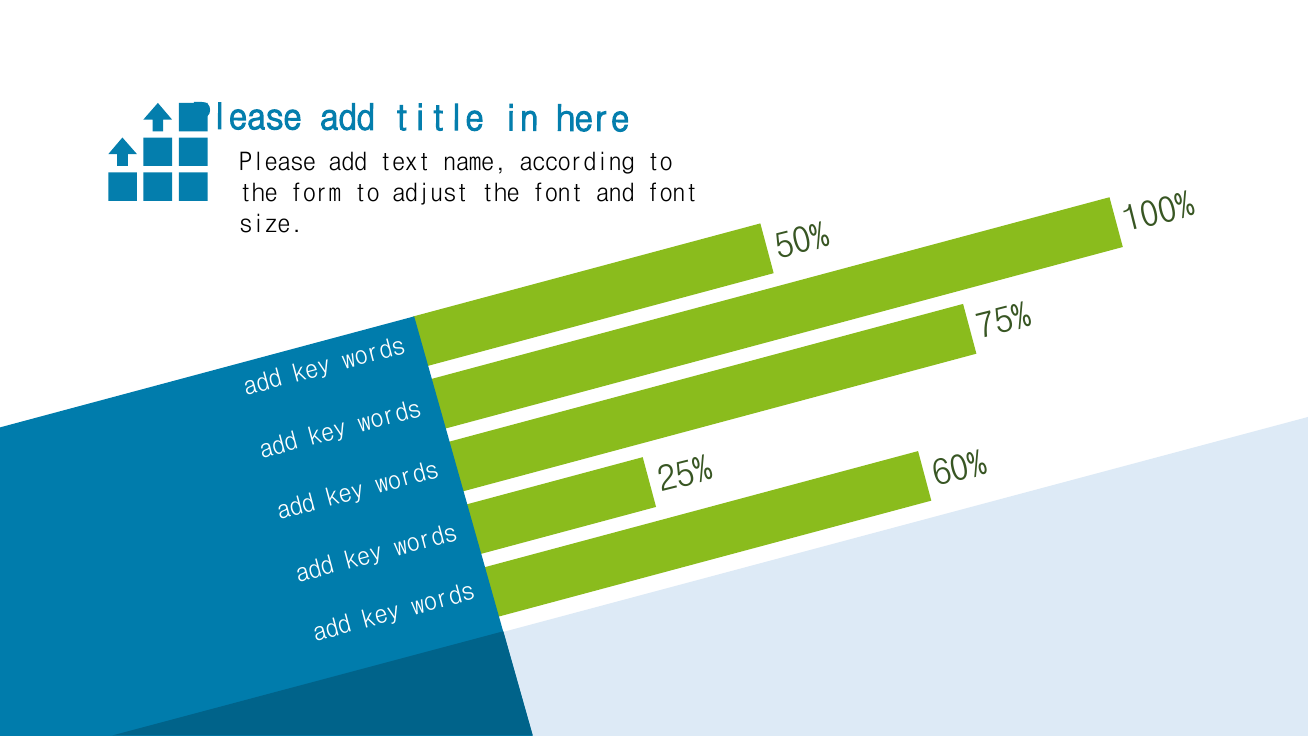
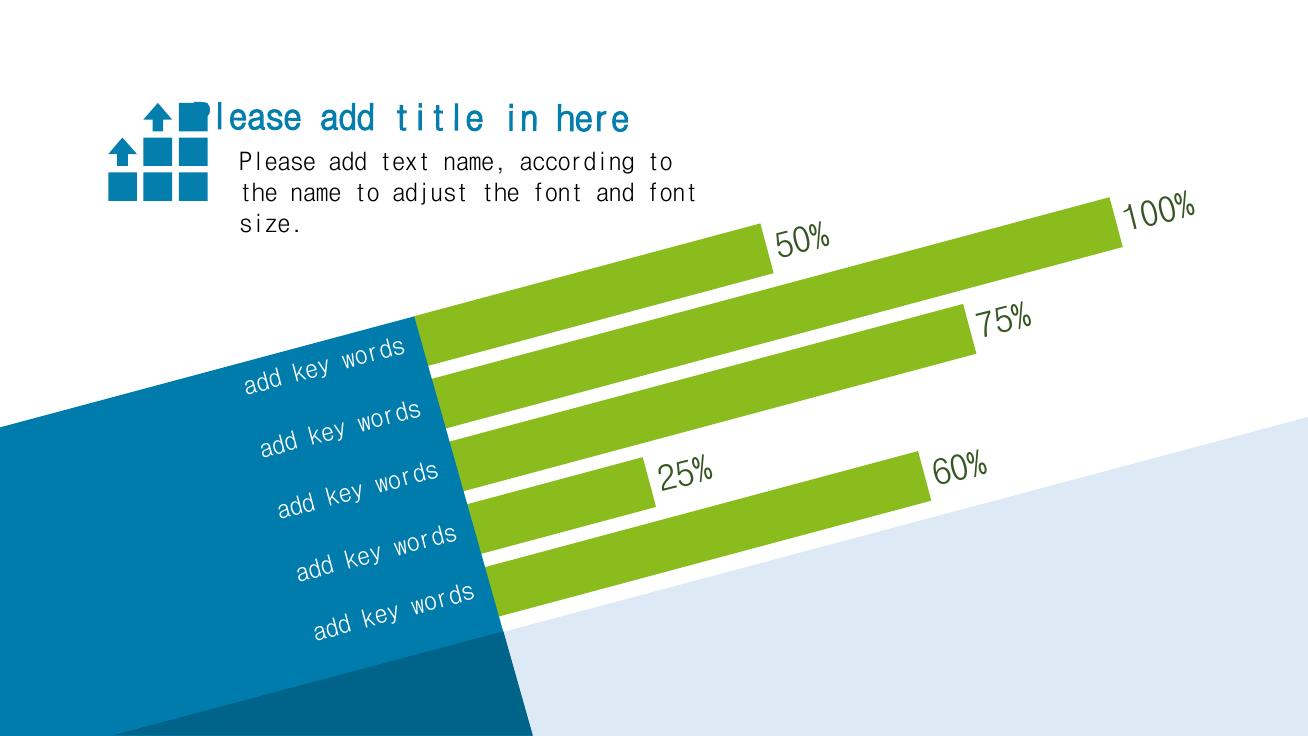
the form: form -> name (316, 193)
